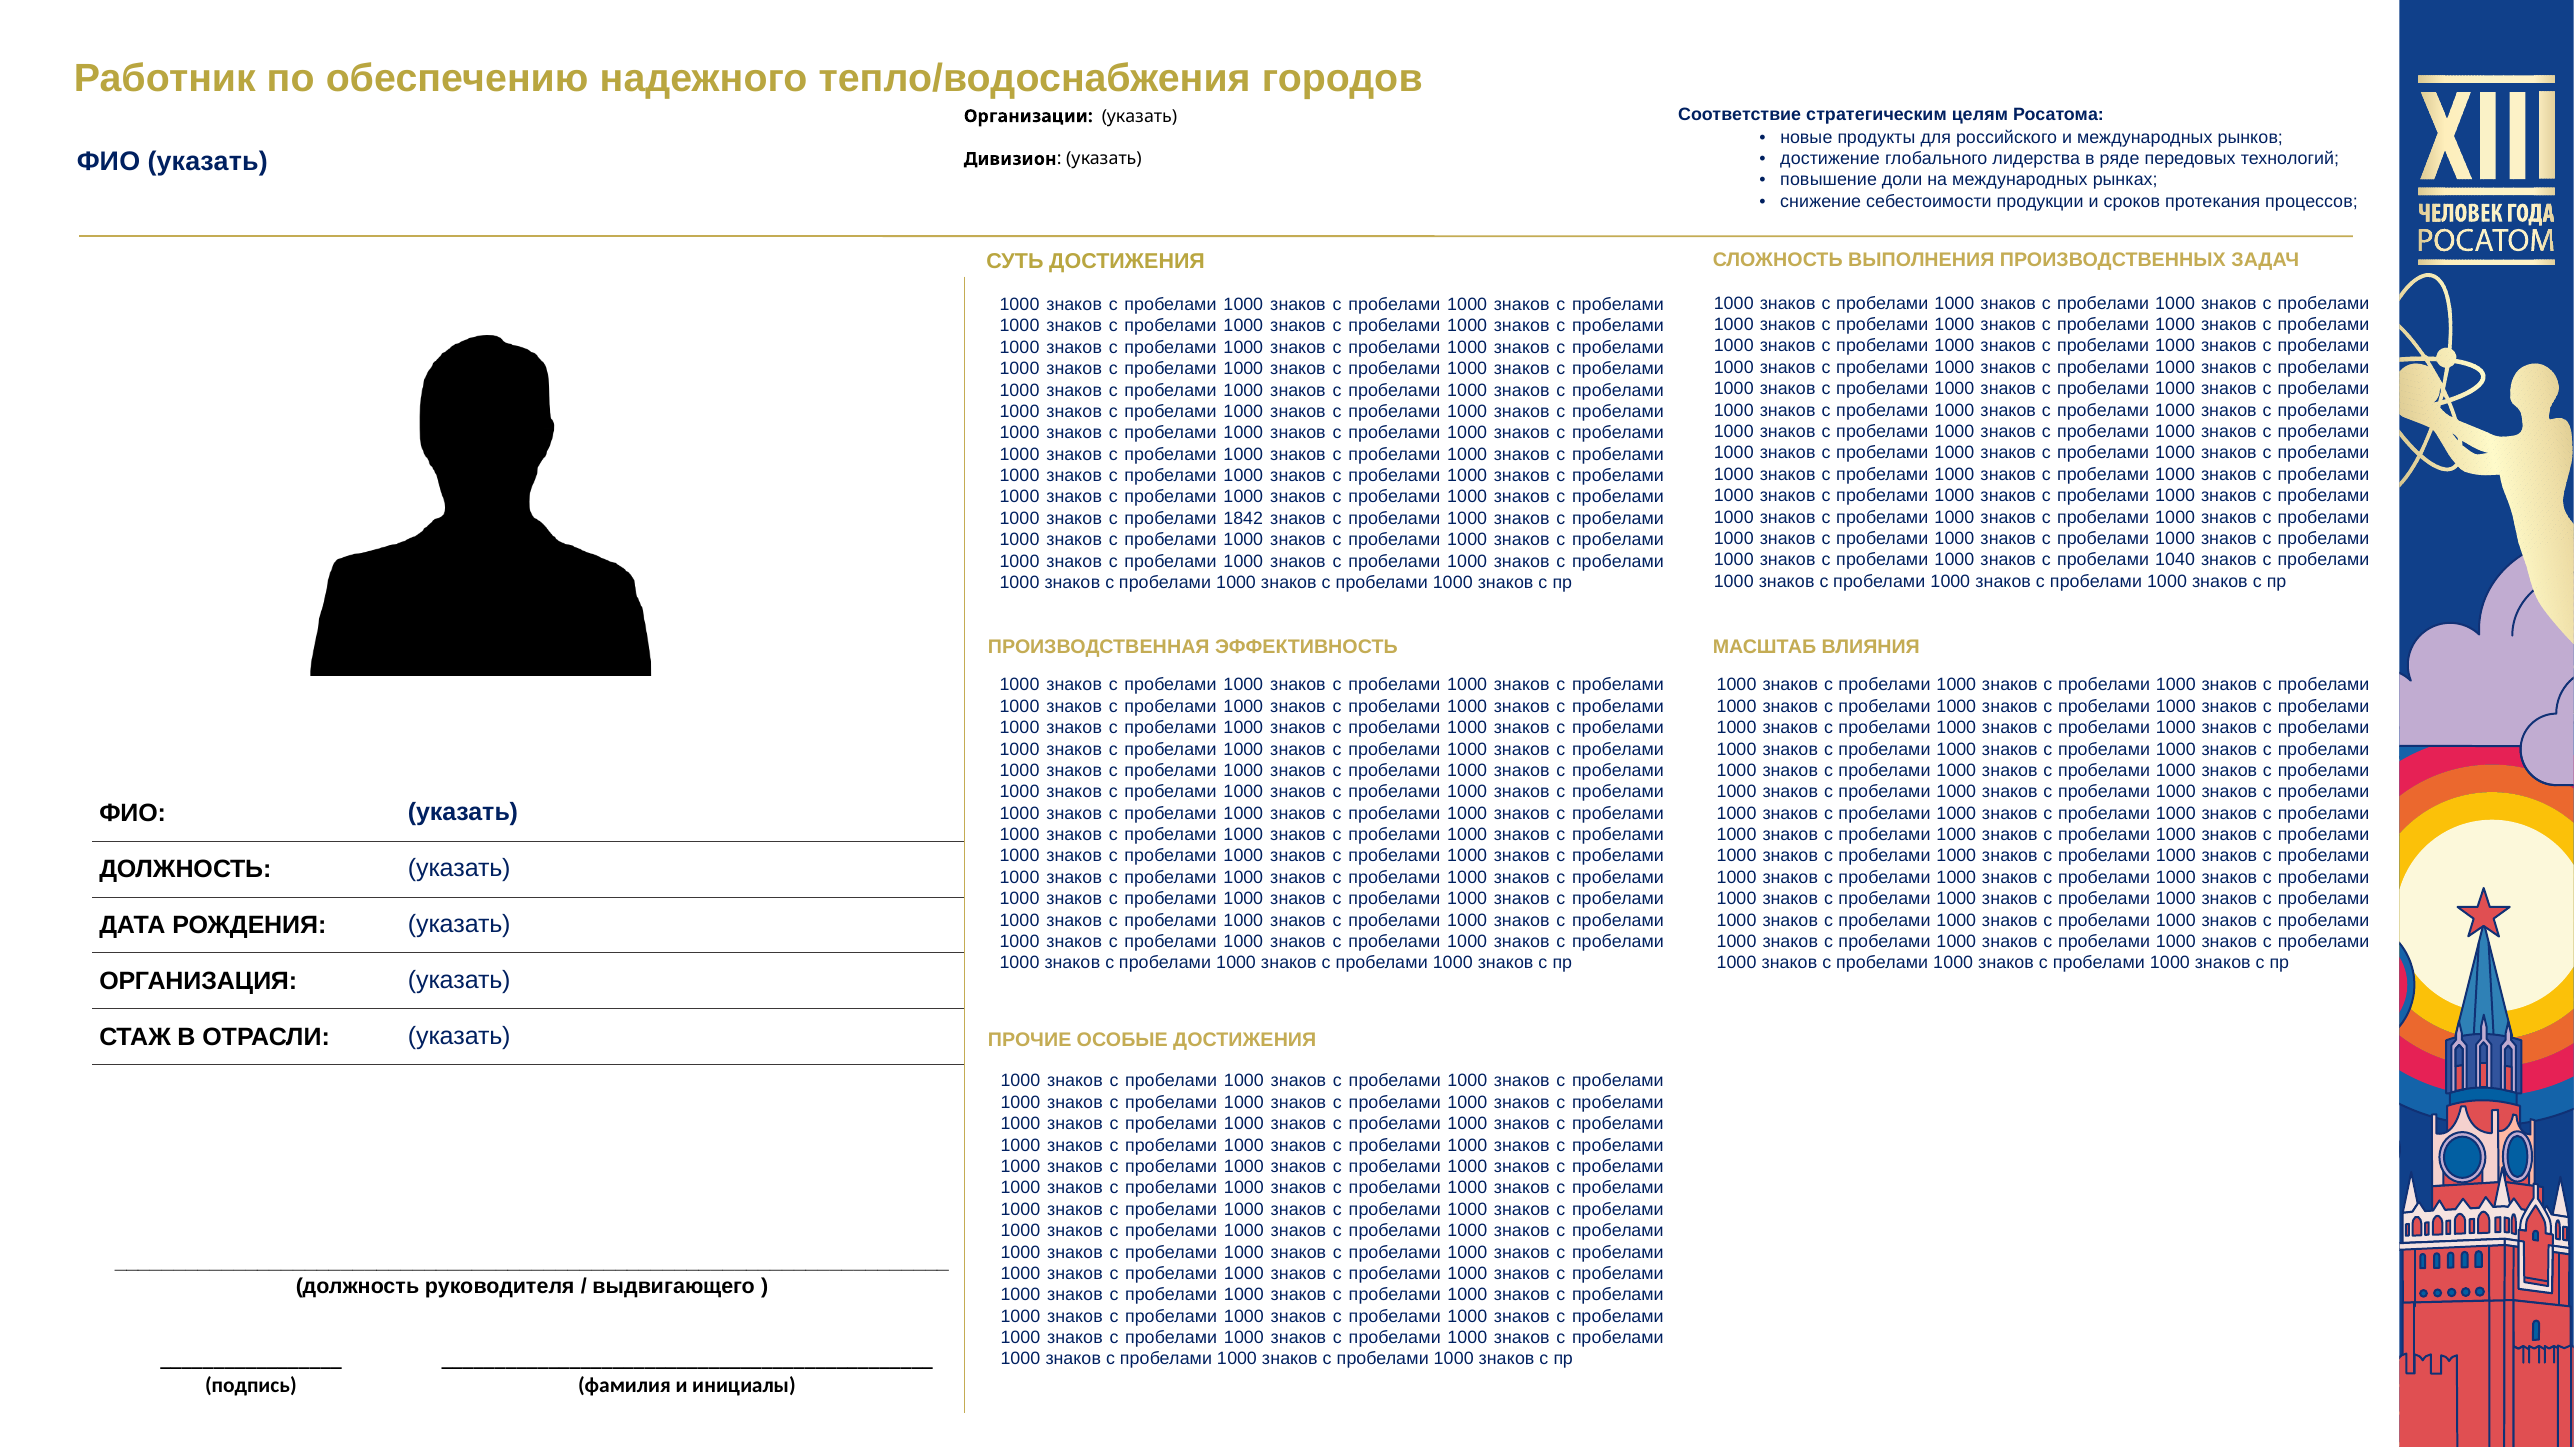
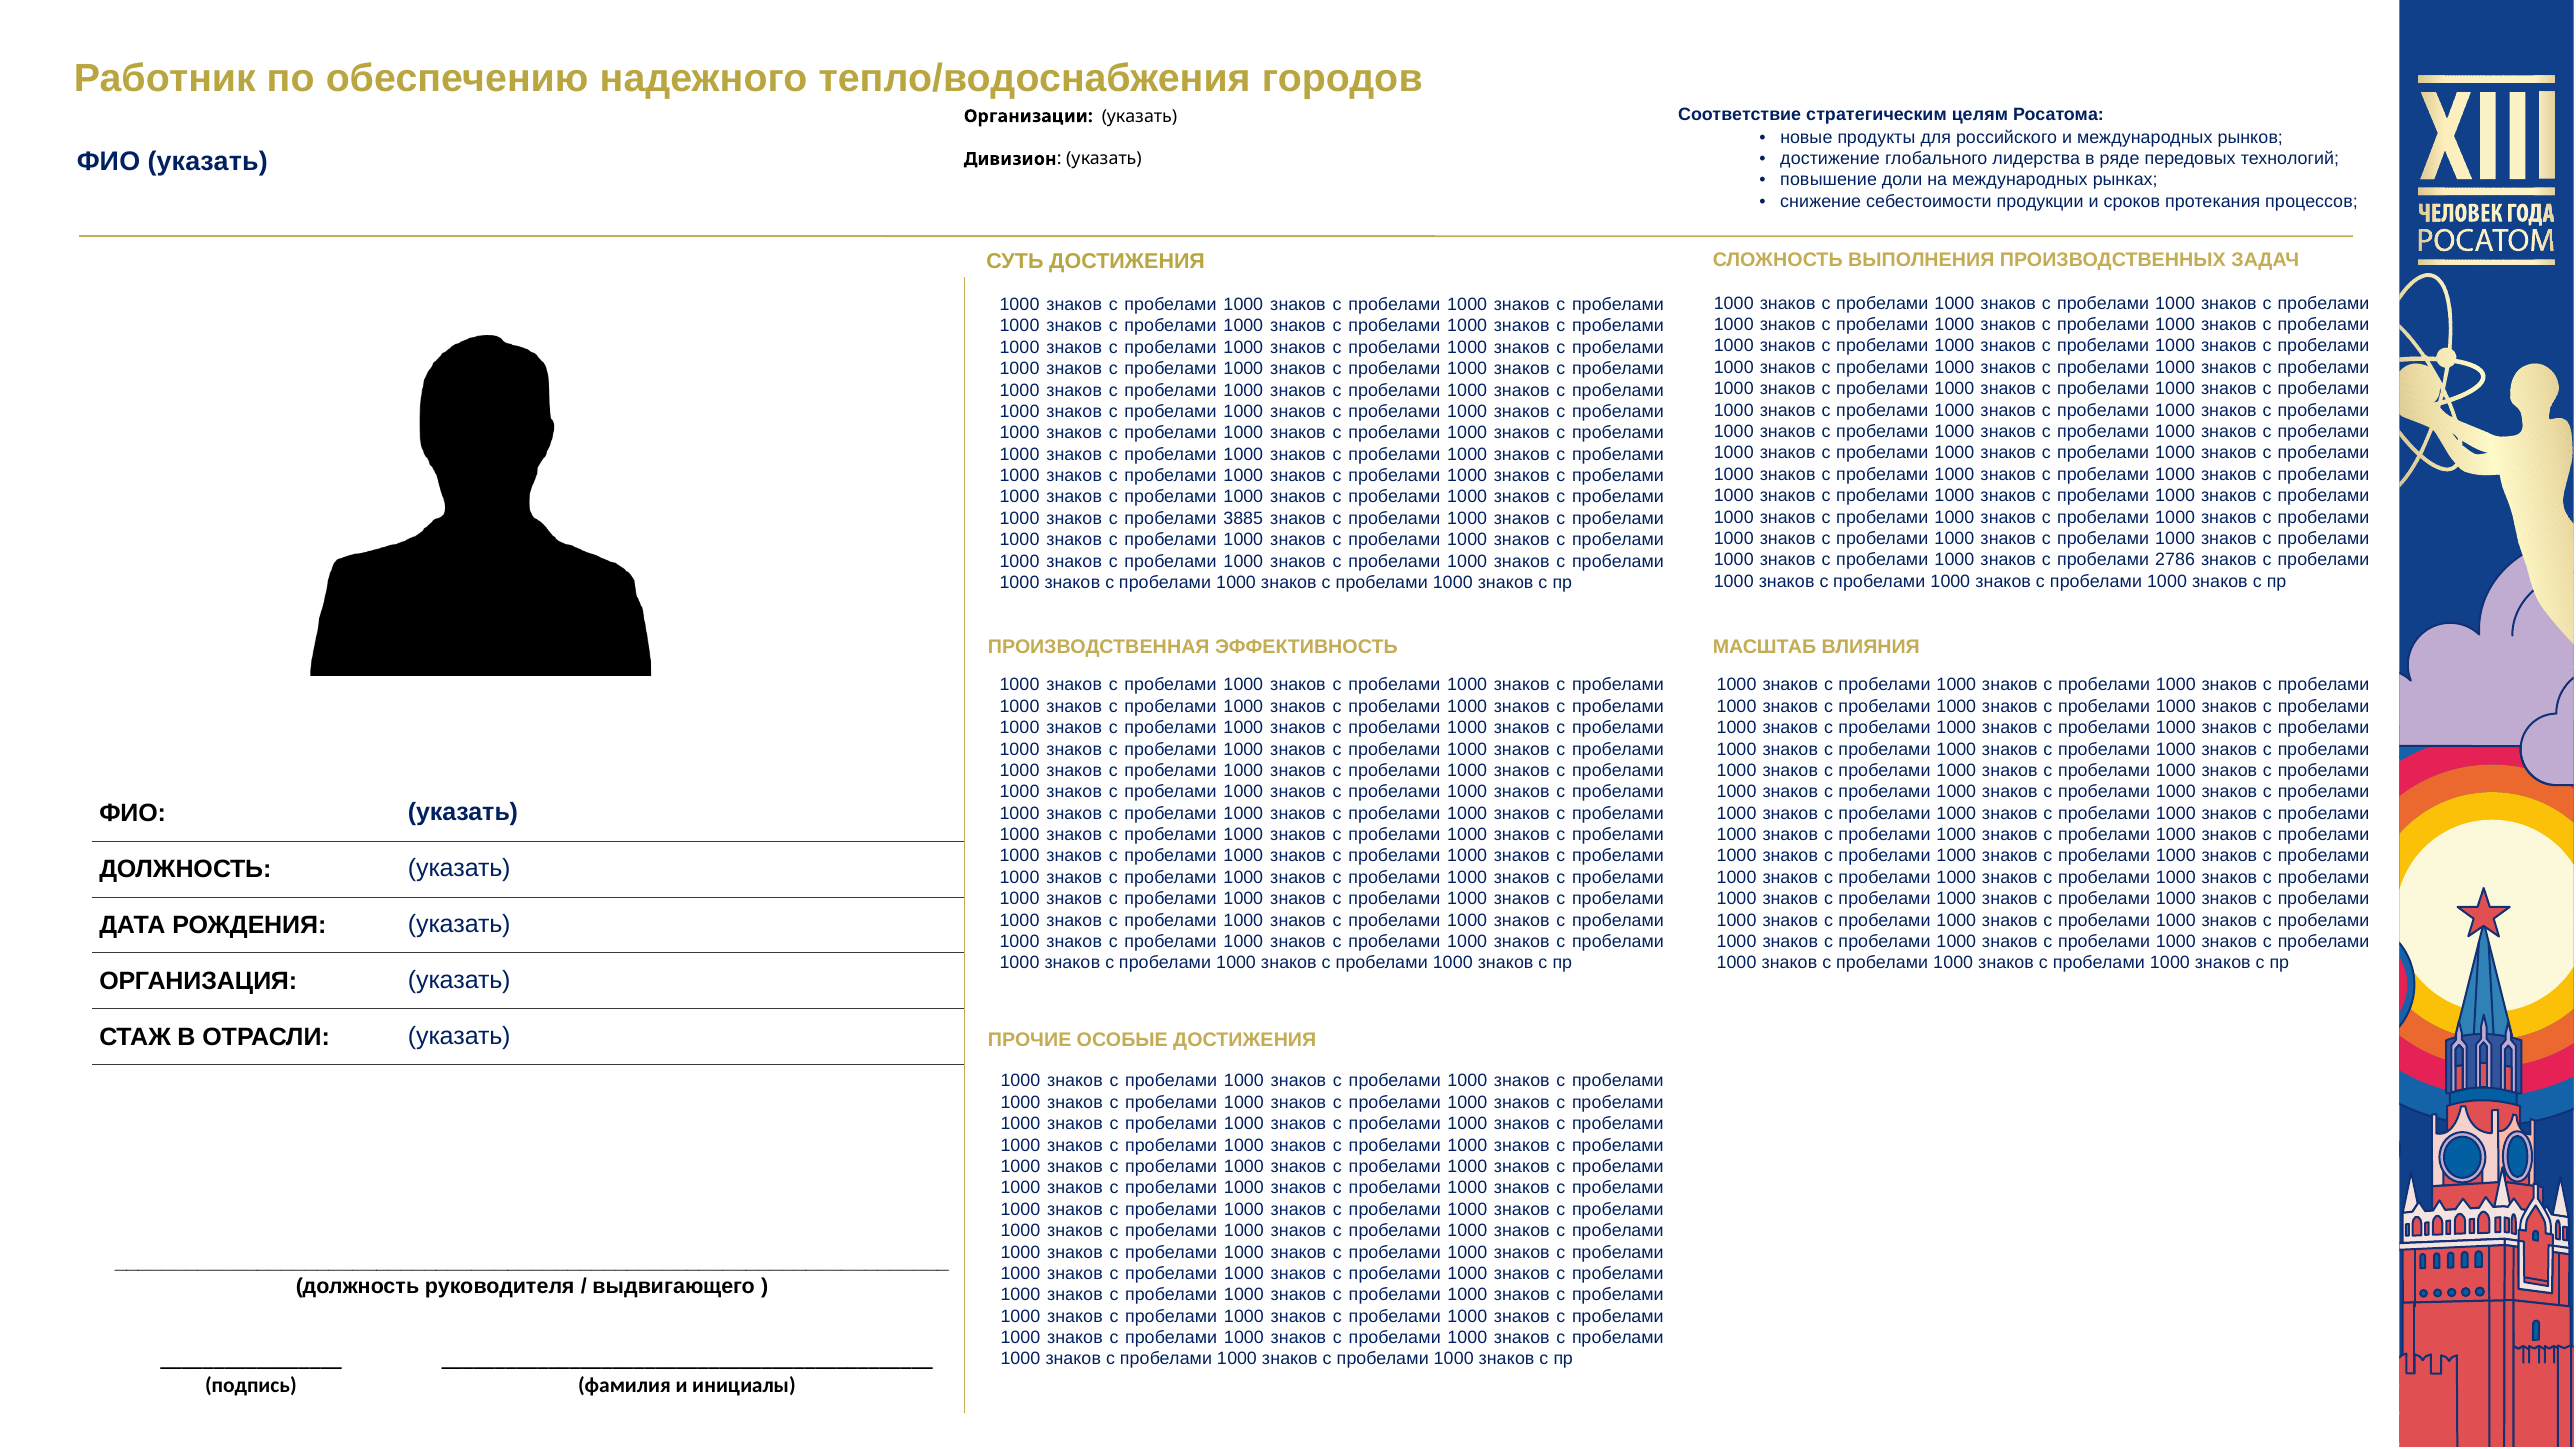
1842: 1842 -> 3885 (1243, 518)
1040: 1040 -> 2786 (2175, 560)
